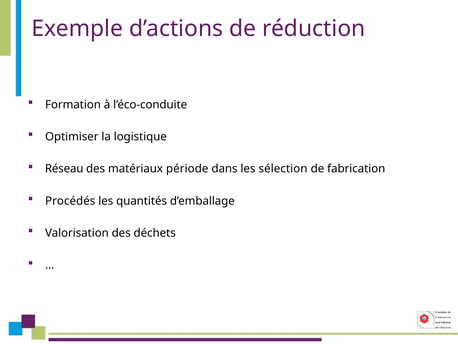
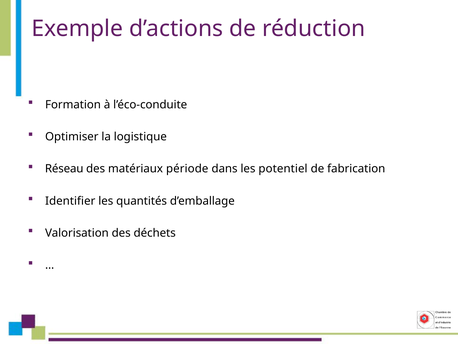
sélection: sélection -> potentiel (283, 169)
Procédés: Procédés -> Identifier (70, 201)
